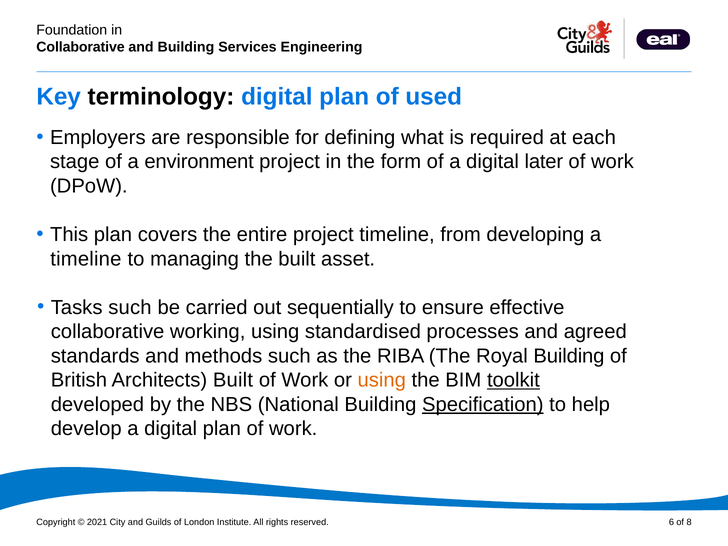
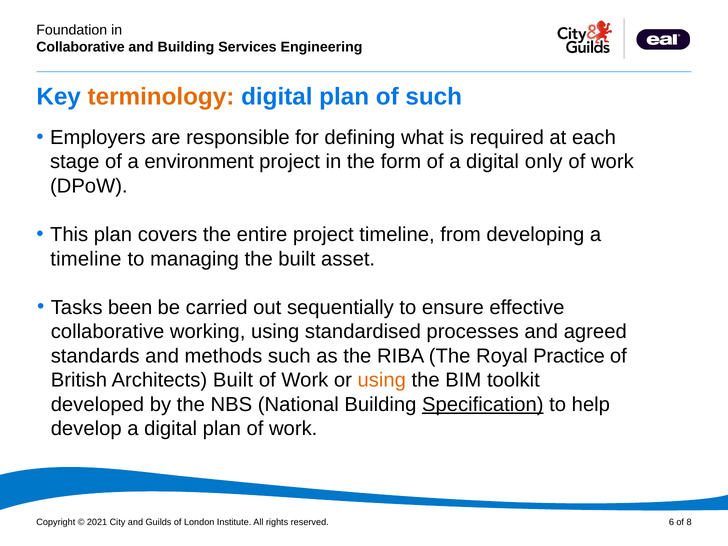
terminology colour: black -> orange (161, 97)
of used: used -> such (434, 97)
later: later -> only (544, 162)
Tasks such: such -> been (130, 307)
Royal Building: Building -> Practice (569, 356)
toolkit underline: present -> none (513, 380)
